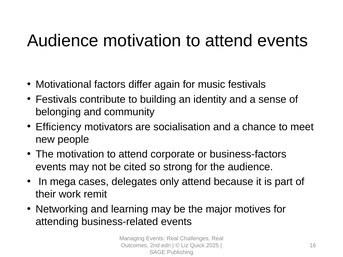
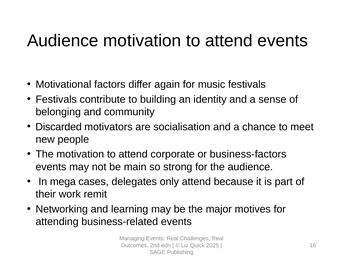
Efficiency: Efficiency -> Discarded (59, 127)
cited: cited -> main (135, 167)
